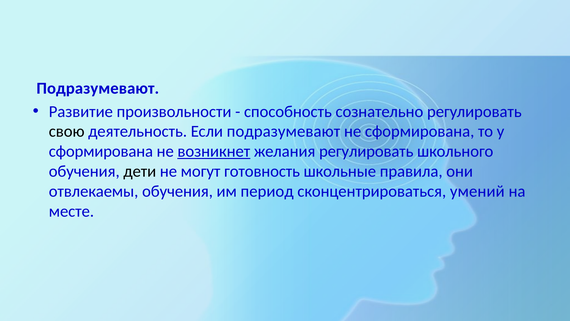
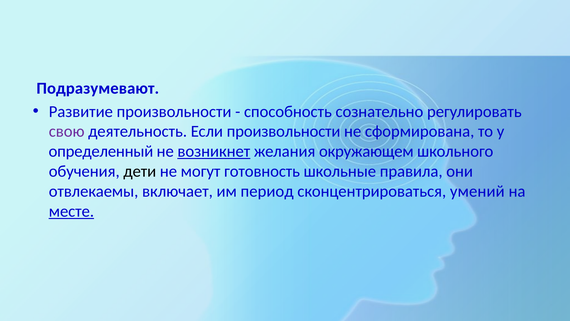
свою colour: black -> purple (67, 131)
Если подразумевают: подразумевают -> произвольности (284, 131)
сформирована: сформирована -> определенный (101, 151)
желания регулировать: регулировать -> окружающем (366, 151)
отвлекаемы обучения: обучения -> включает (177, 191)
месте underline: none -> present (71, 211)
